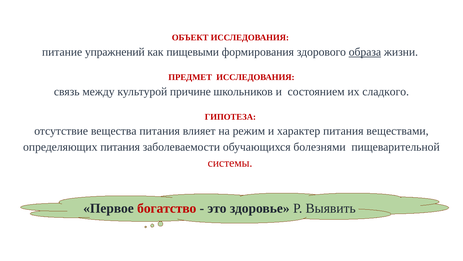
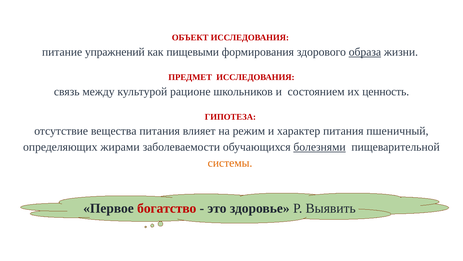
причине: причине -> рационе (190, 91)
сладкого: сладкого -> ценность (386, 91)
веществами: веществами -> пшеничный (397, 131)
определяющих питания: питания -> жирами (120, 147)
болезнями underline: none -> present (320, 147)
системы colour: red -> orange (230, 163)
